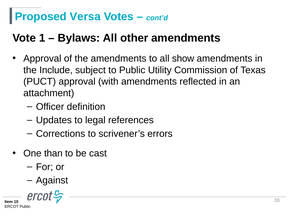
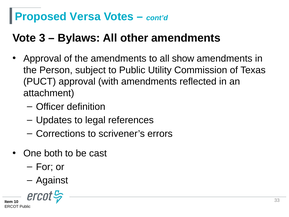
1: 1 -> 3 (42, 38)
Include: Include -> Person (56, 70)
than: than -> both (53, 153)
